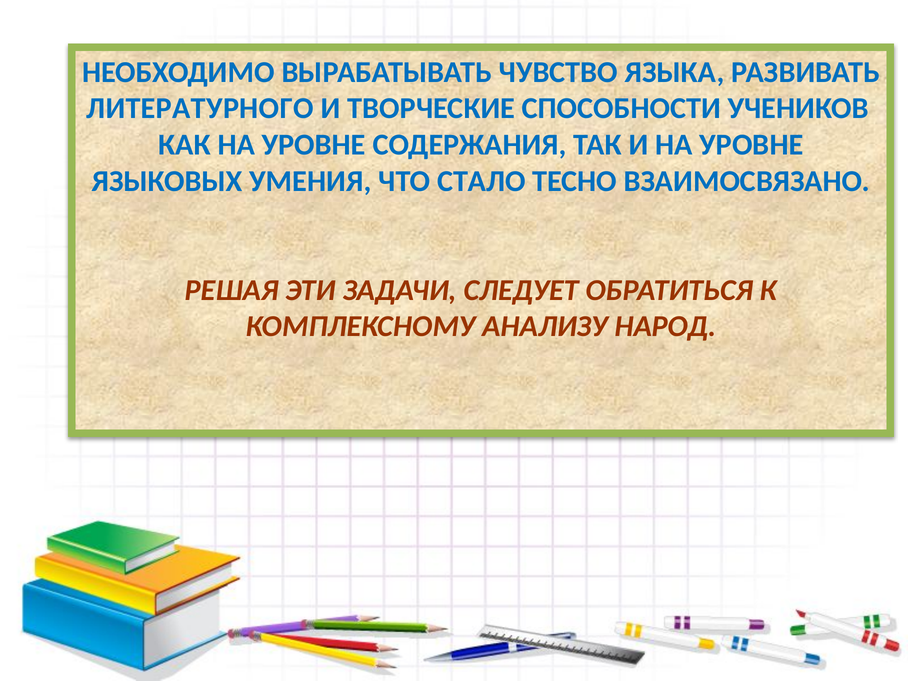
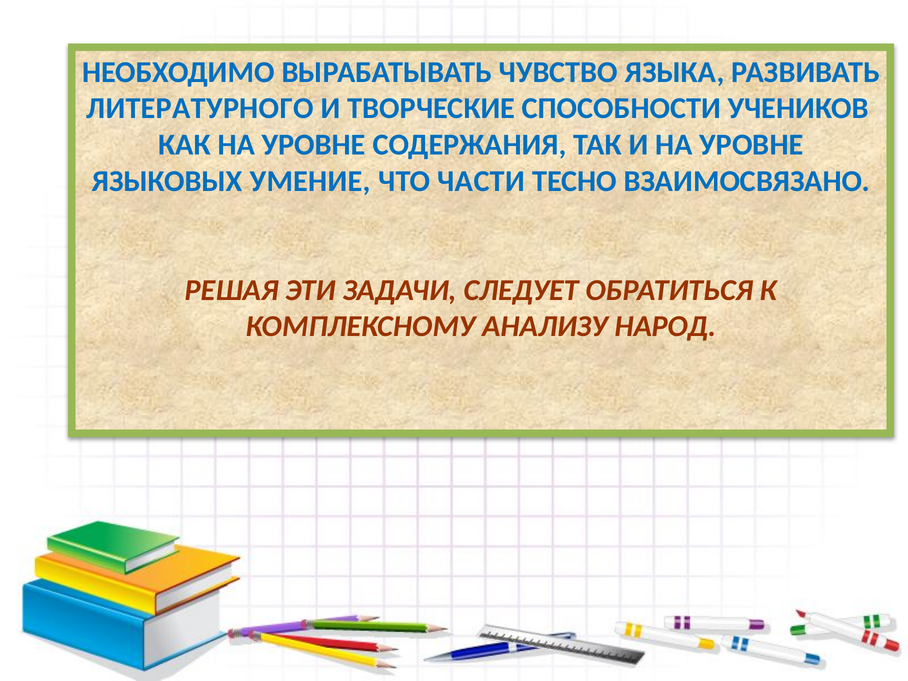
УМЕНИЯ: УМЕНИЯ -> УМЕНИЕ (310, 181)
СТАЛО: СТАЛО -> ЧАСТИ (481, 181)
